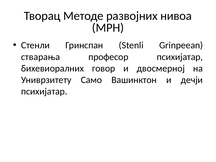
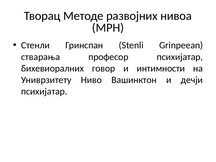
двосмерној: двосмерној -> интимности (161, 68)
Само: Само -> Ниво (91, 80)
